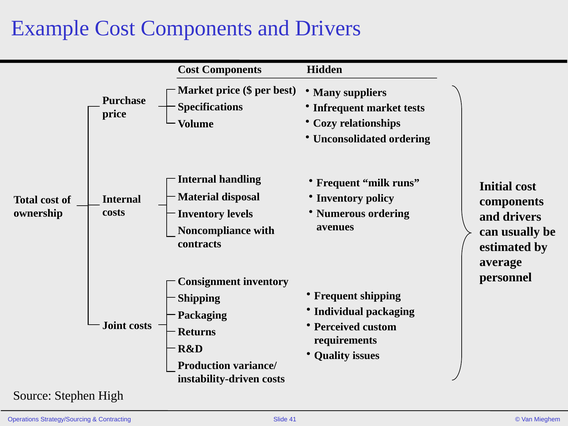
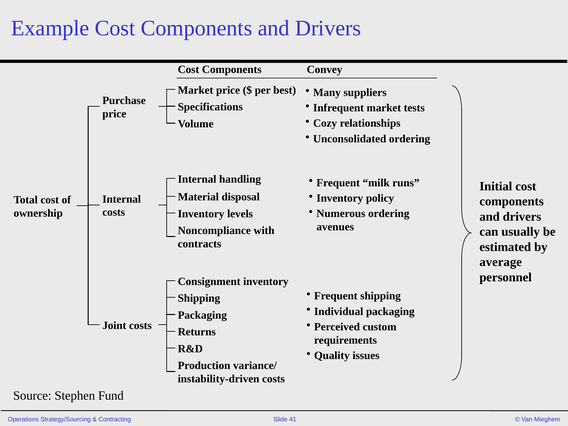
Hidden: Hidden -> Convey (325, 70)
High: High -> Fund (111, 396)
